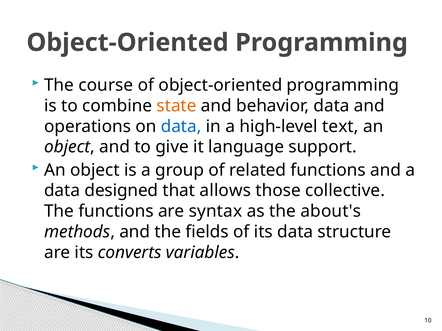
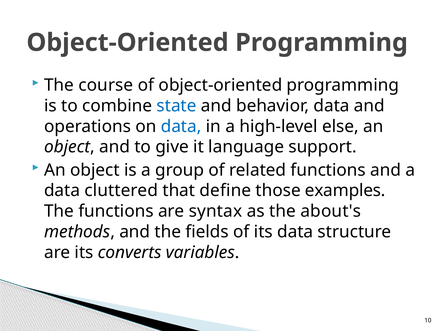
state colour: orange -> blue (177, 106)
text: text -> else (340, 127)
designed: designed -> cluttered (121, 191)
allows: allows -> define (225, 191)
collective: collective -> examples (345, 191)
